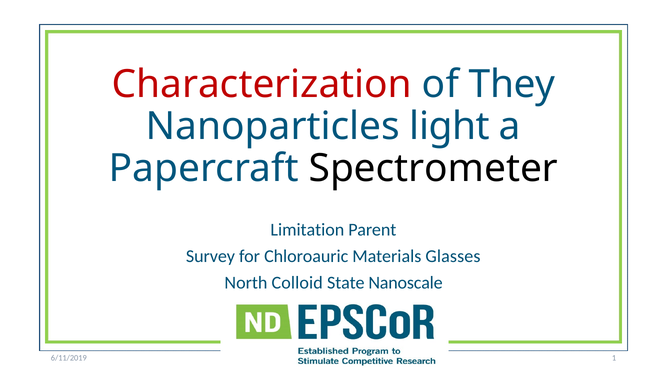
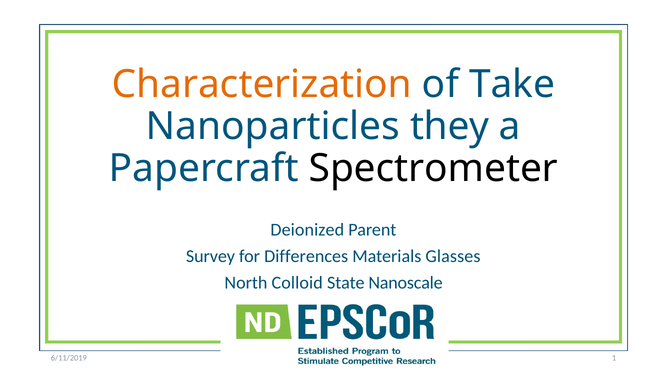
Characterization colour: red -> orange (262, 85)
They: They -> Take (512, 85)
light: light -> they (450, 127)
Limitation: Limitation -> Deionized (307, 230)
Chloroauric: Chloroauric -> Differences (306, 256)
